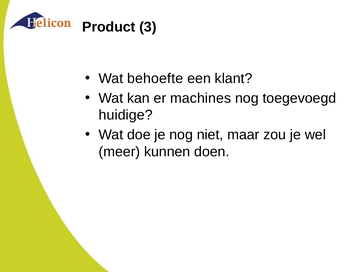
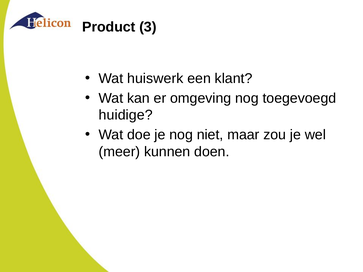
behoefte: behoefte -> huiswerk (155, 78)
machines: machines -> omgeving (201, 98)
